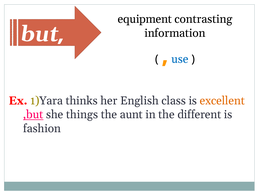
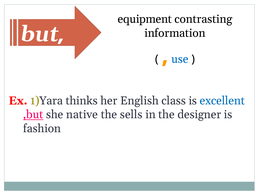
excellent colour: orange -> blue (222, 100)
things: things -> native (82, 114)
aunt: aunt -> sells (131, 114)
different: different -> designer (199, 114)
